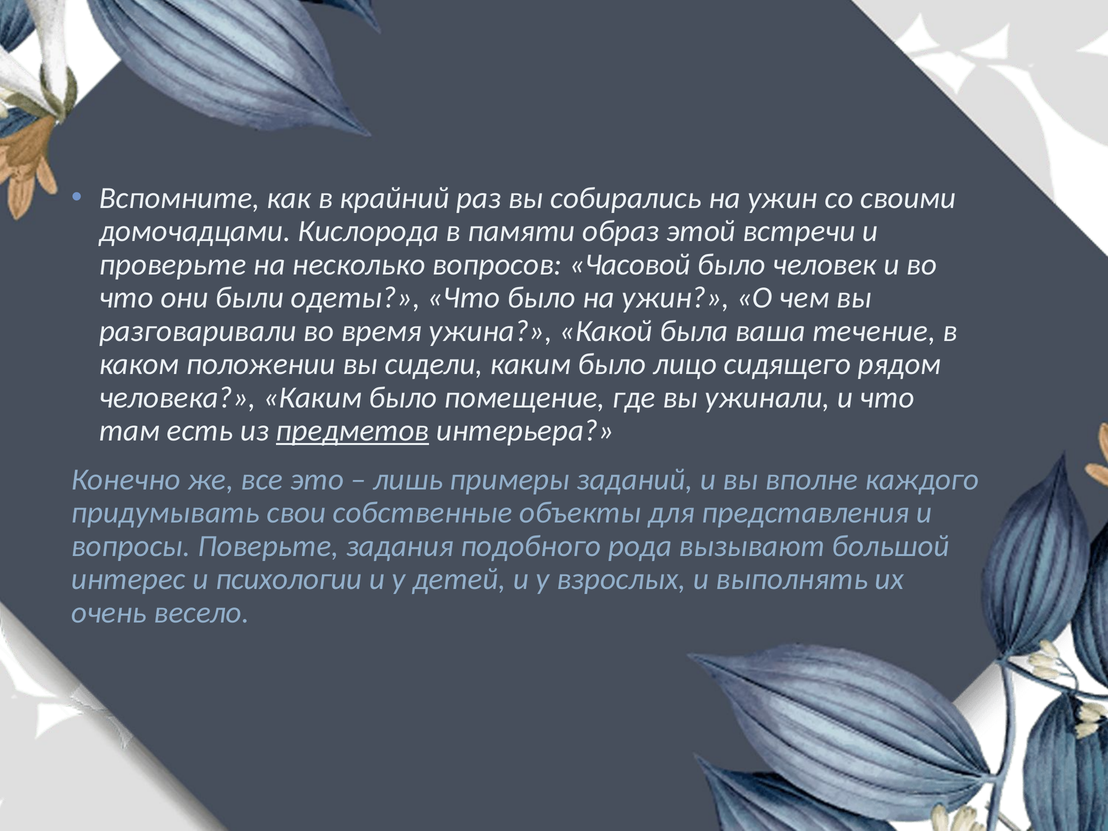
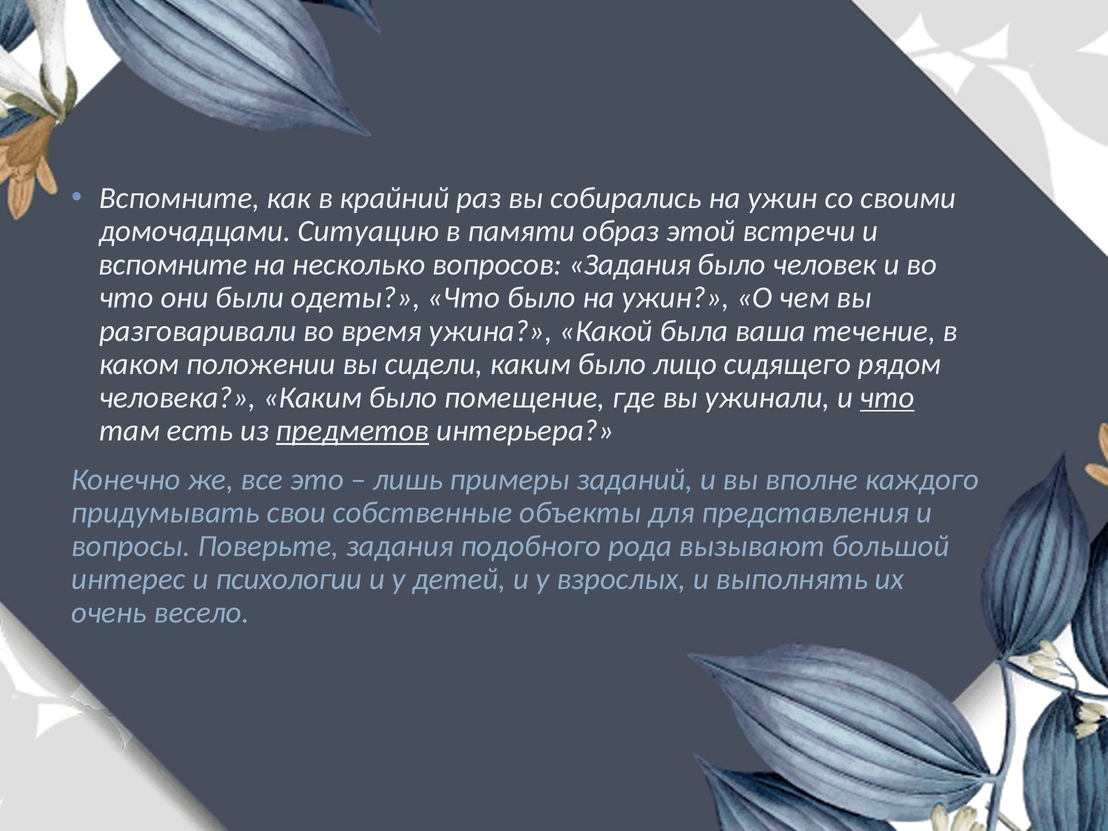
Кислорода: Кислорода -> Ситуацию (368, 231)
проверьте: проверьте -> вспомните (173, 265)
вопросов Часовой: Часовой -> Задания (630, 265)
что underline: none -> present (887, 398)
